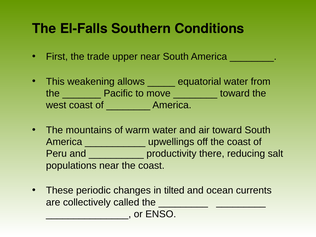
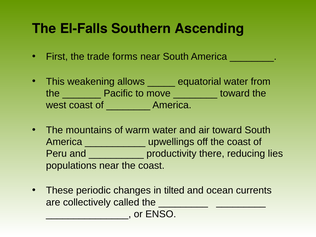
Conditions: Conditions -> Ascending (209, 29)
upper: upper -> forms (125, 57)
salt: salt -> lies (275, 154)
